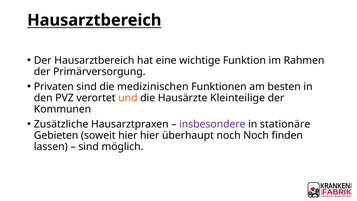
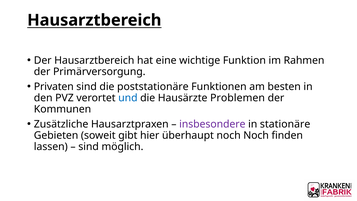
medizinischen: medizinischen -> poststationäre (153, 87)
und colour: orange -> blue (128, 98)
Kleinteilige: Kleinteilige -> Problemen (238, 98)
soweit hier: hier -> gibt (128, 135)
